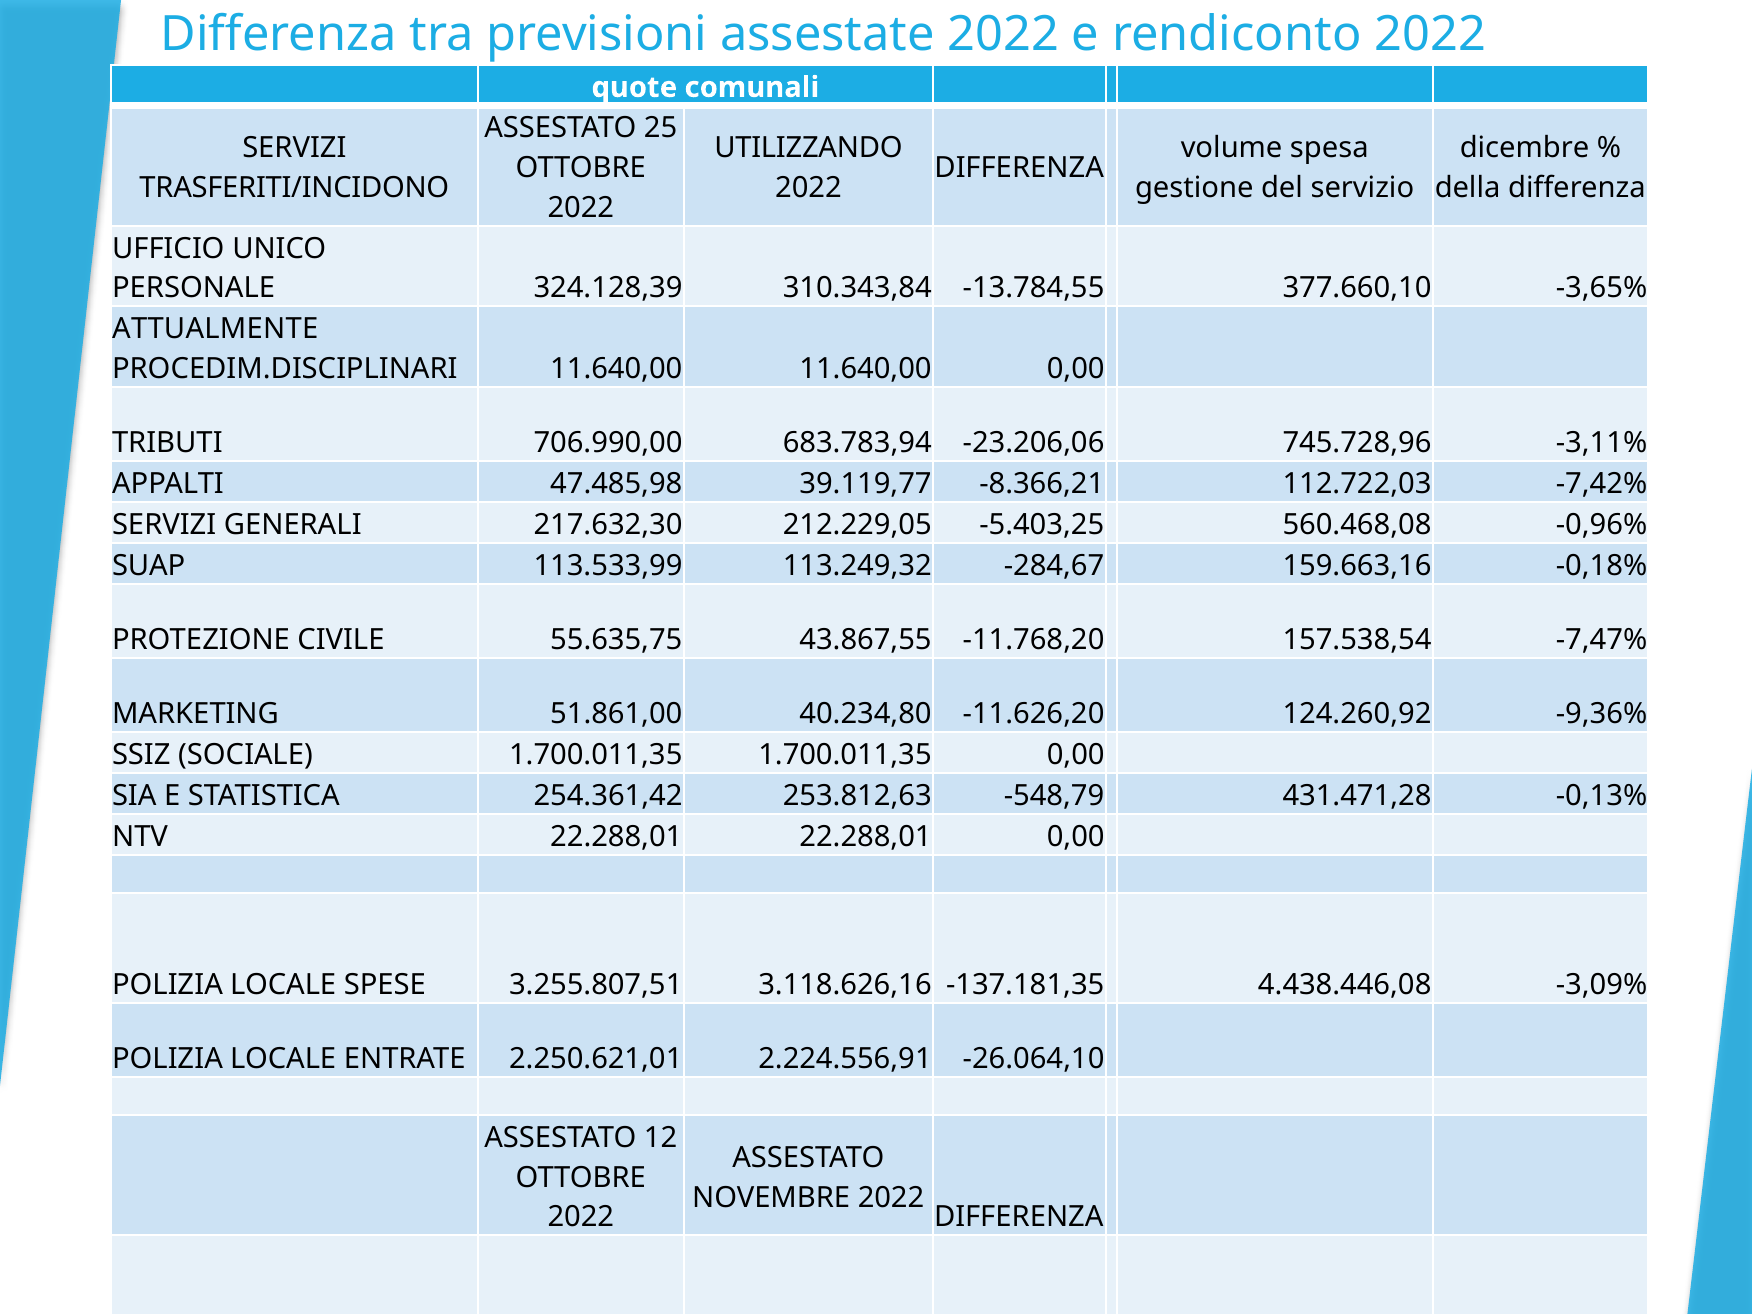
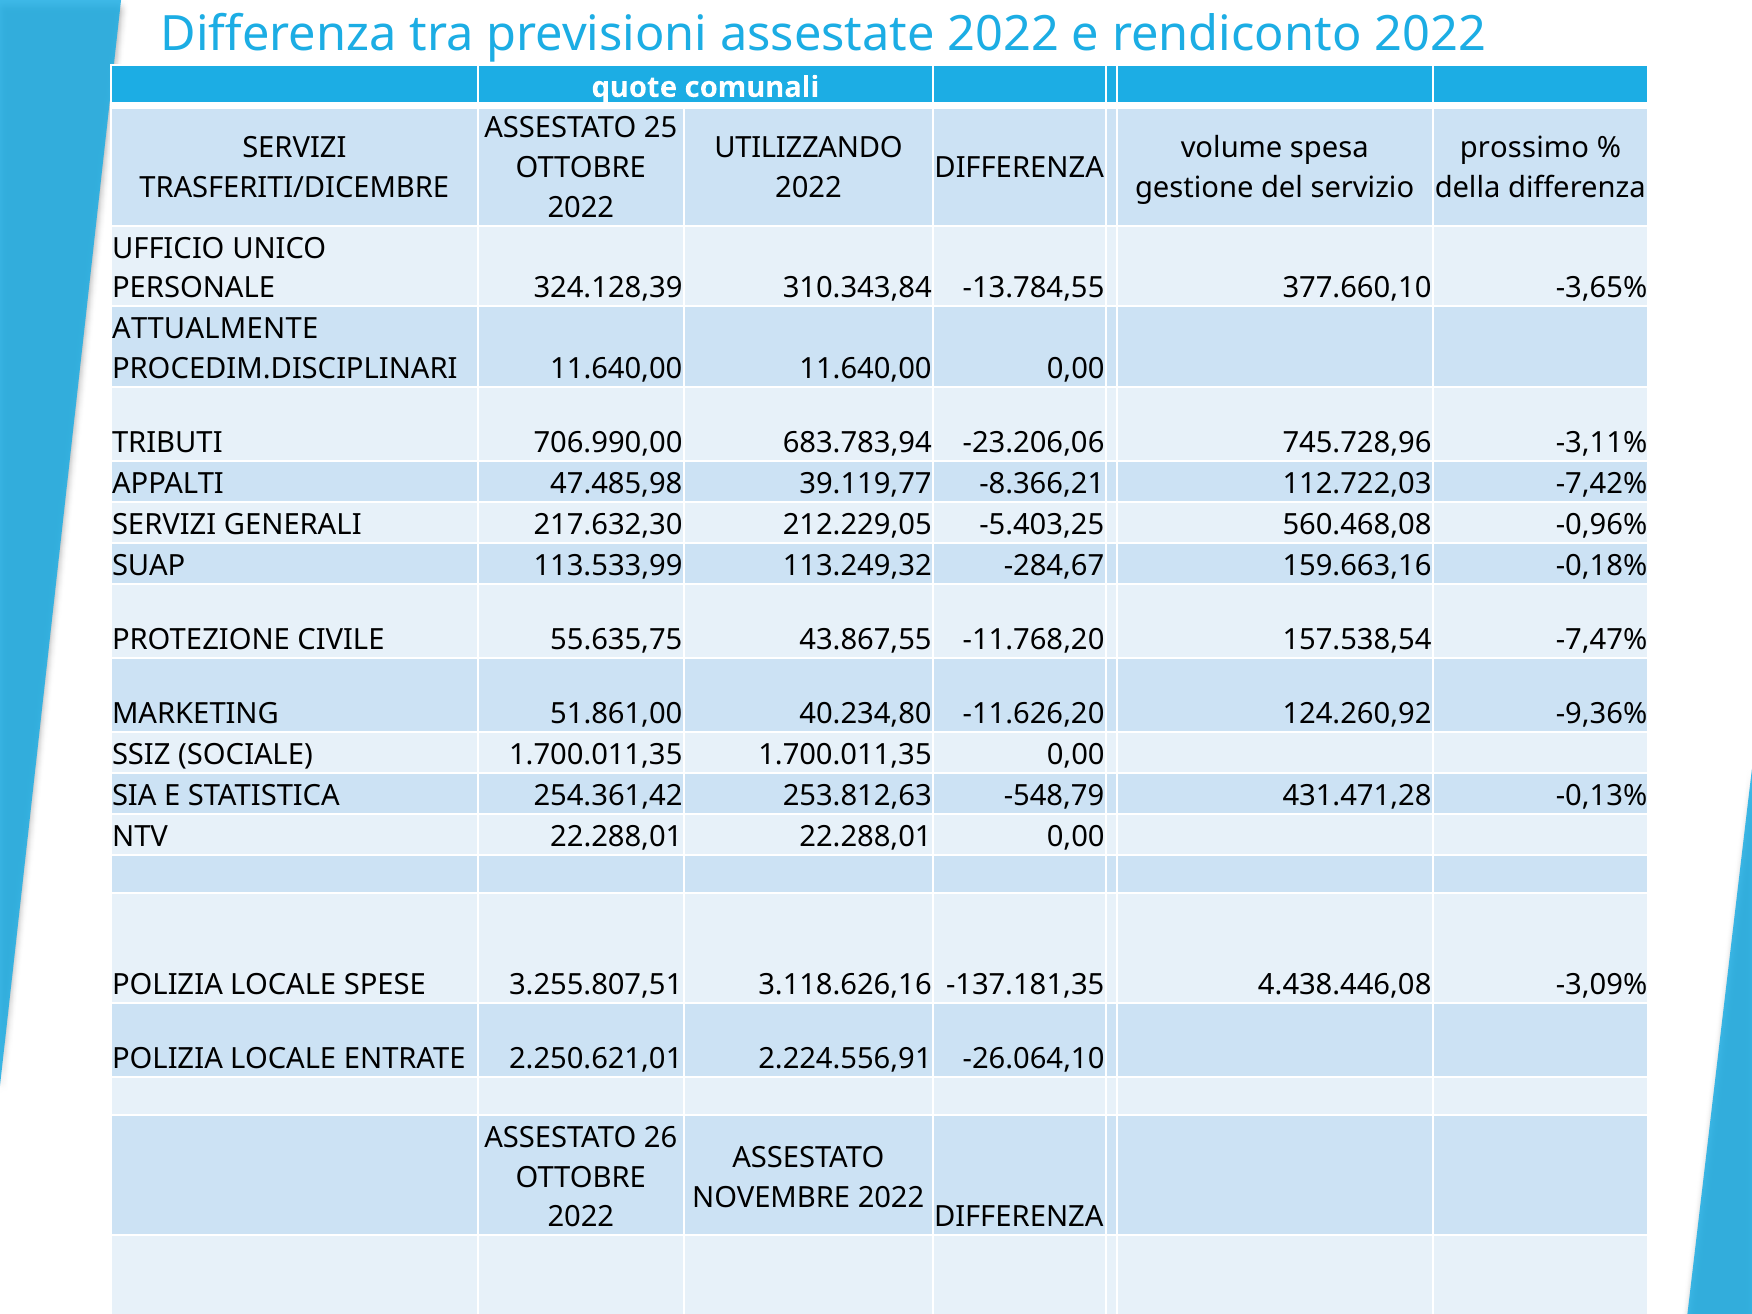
dicembre: dicembre -> prossimo (1524, 148)
TRASFERITI/INCIDONO: TRASFERITI/INCIDONO -> TRASFERITI/DICEMBRE (294, 188)
12: 12 -> 26 (661, 1138)
